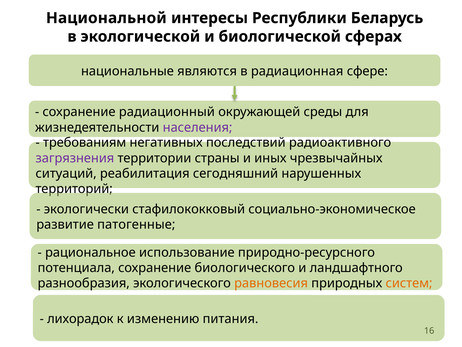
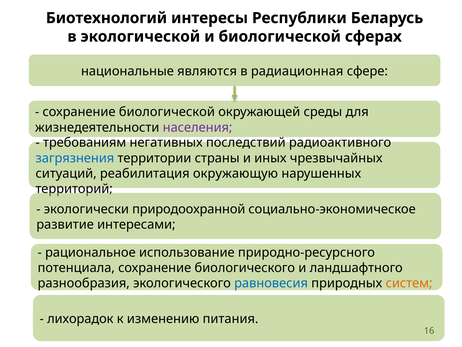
Национальной: Национальной -> Биотехнологий (106, 18)
сохранение радиационный: радиационный -> биологической (167, 112)
загрязнения colour: purple -> blue (75, 158)
сегодняшний: сегодняшний -> окружающую (235, 173)
стафилококковый: стафилококковый -> природоохранной (189, 209)
патогенные: патогенные -> интересами (136, 224)
равновесия colour: orange -> blue (271, 283)
